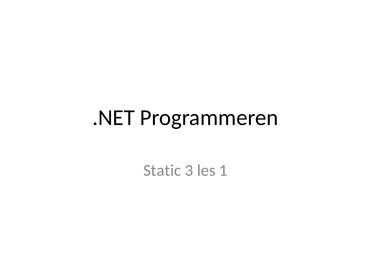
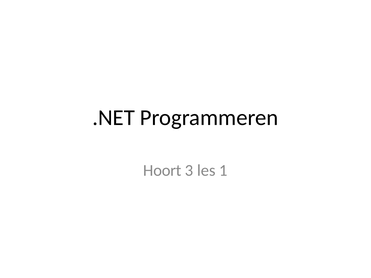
Static: Static -> Hoort (162, 171)
